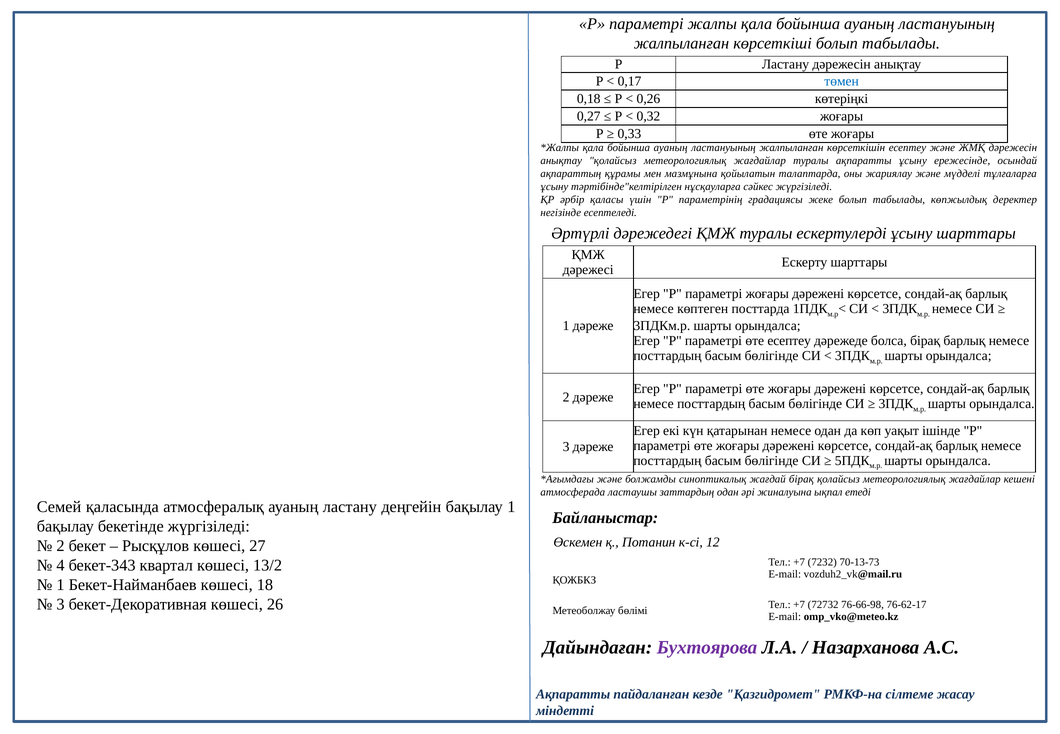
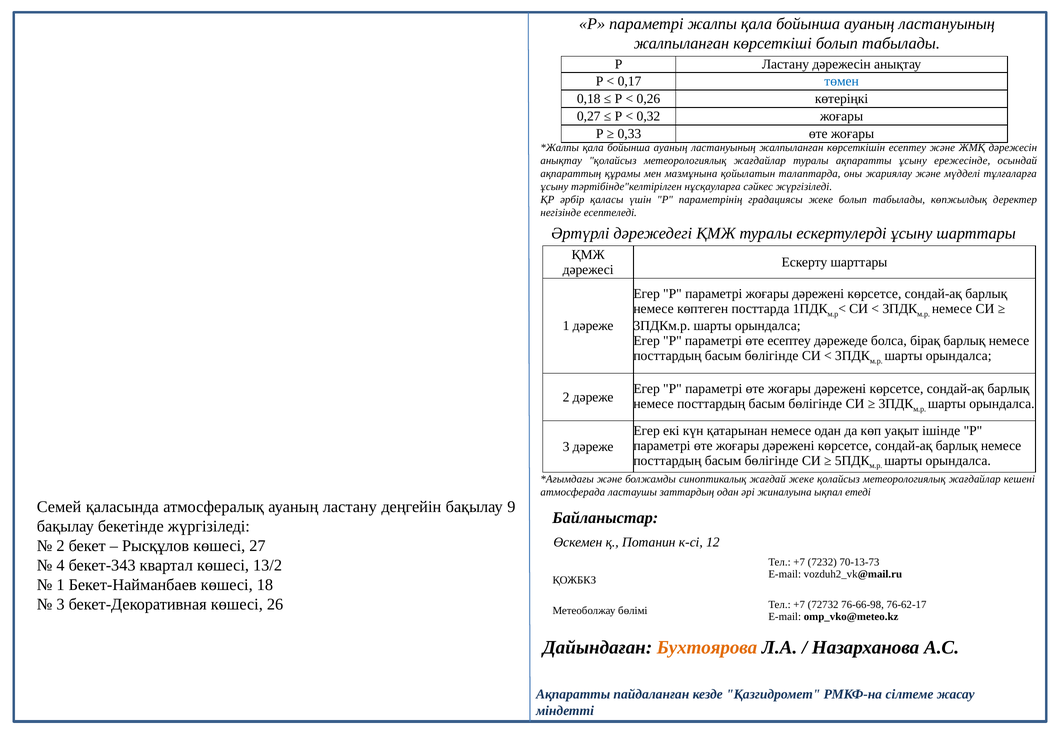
жағдай бірақ: бірақ -> жеке (801, 479)
бақылау 1: 1 -> 9 (511, 507)
Бухтоярова colour: purple -> orange (707, 647)
